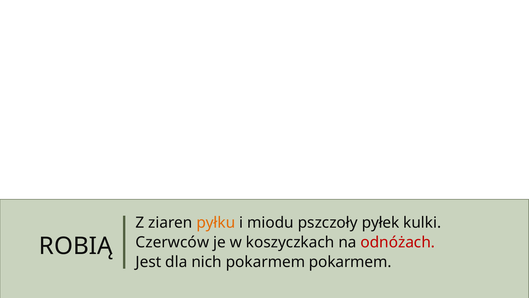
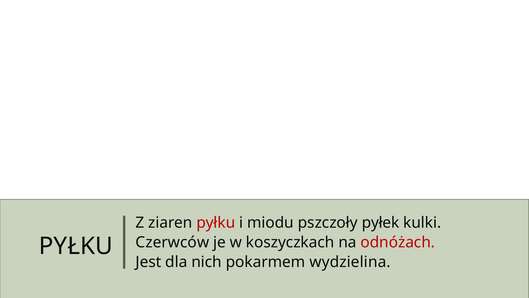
pyłku colour: orange -> red (216, 222)
ROBIĄ: ROBIĄ -> PYŁKU (76, 246)
pokarmem pokarmem: pokarmem -> wydzielina (350, 262)
